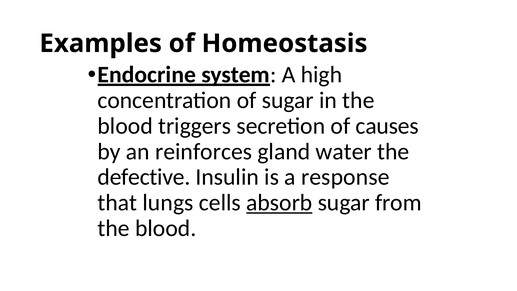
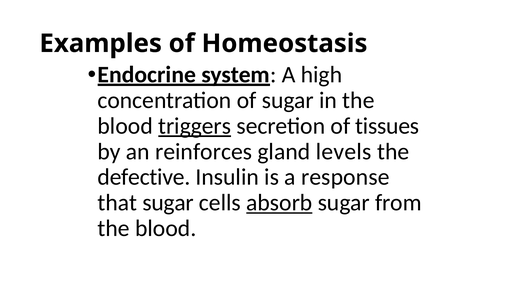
triggers underline: none -> present (195, 126)
causes: causes -> tissues (387, 126)
water: water -> levels (344, 151)
that lungs: lungs -> sugar (168, 203)
